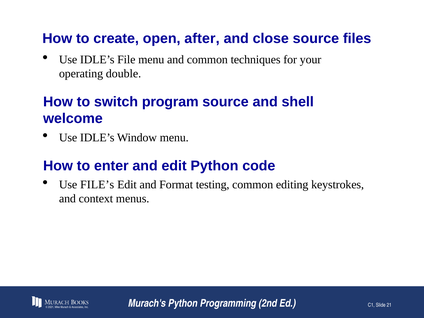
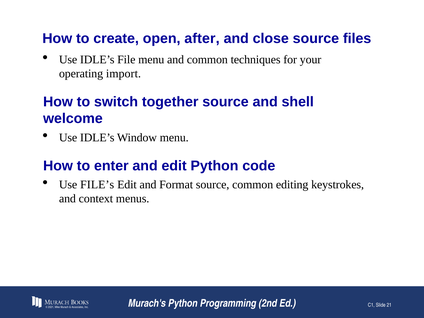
double: double -> import (123, 74)
program: program -> together (170, 102)
Format testing: testing -> source (213, 185)
